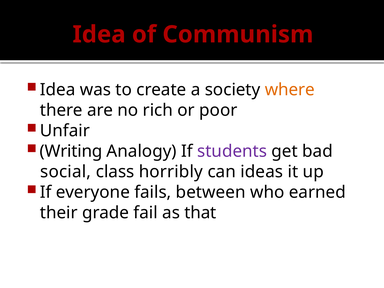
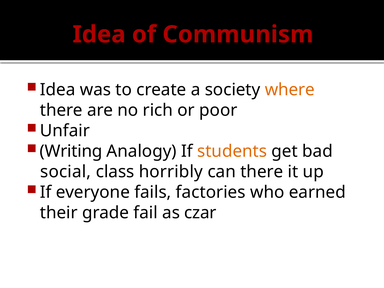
students colour: purple -> orange (232, 151)
can ideas: ideas -> there (262, 172)
between: between -> factories (211, 192)
that: that -> czar (200, 213)
